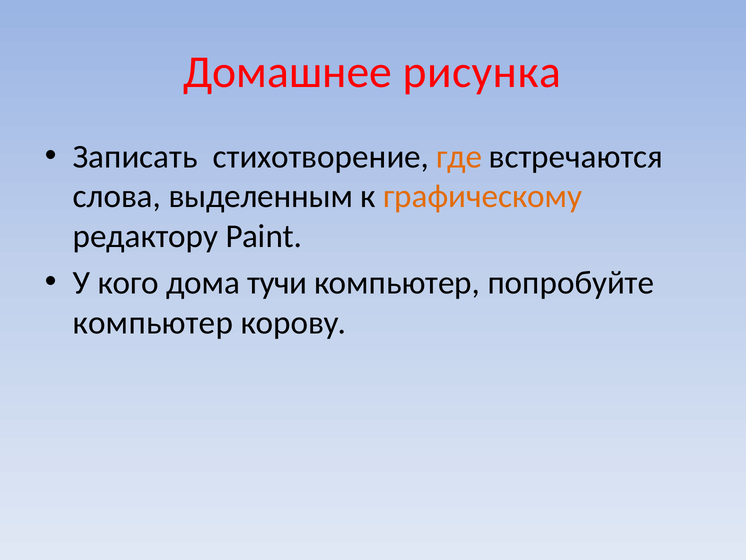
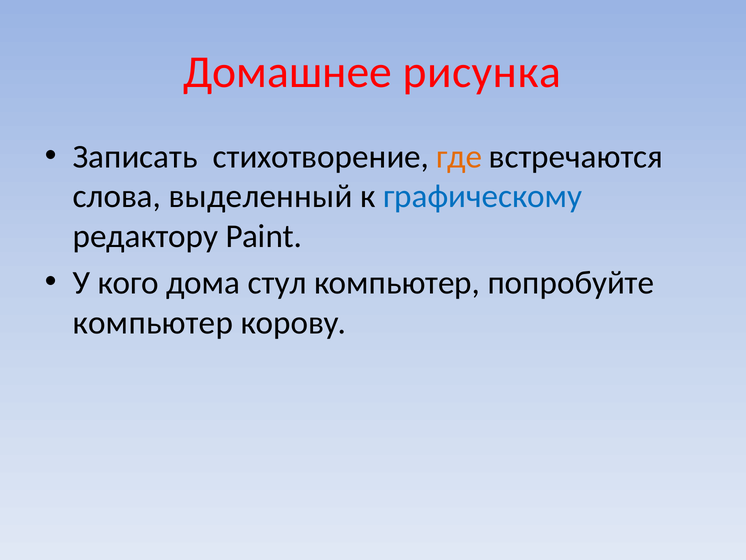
выделенным: выделенным -> выделенный (261, 196)
графическому colour: orange -> blue (483, 196)
тучи: тучи -> стул (277, 283)
